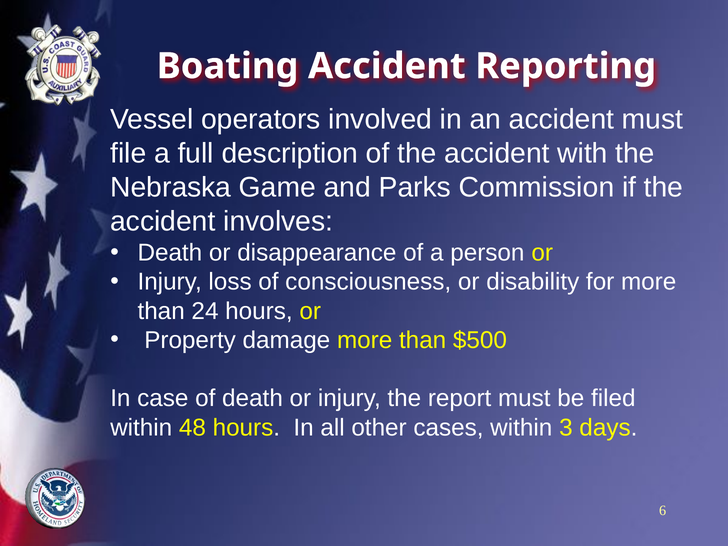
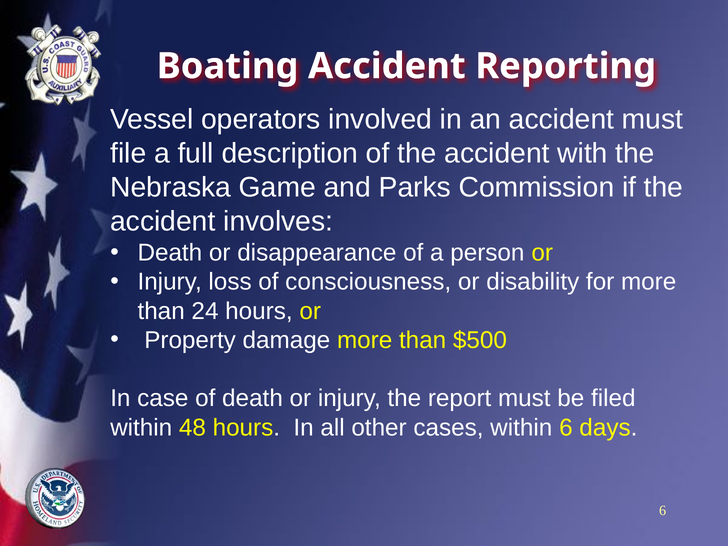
within 3: 3 -> 6 (566, 428)
